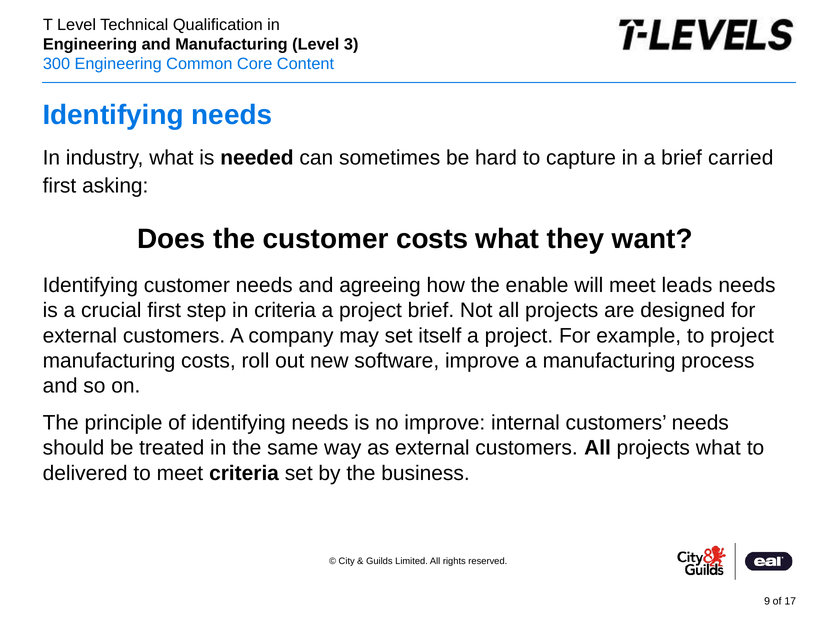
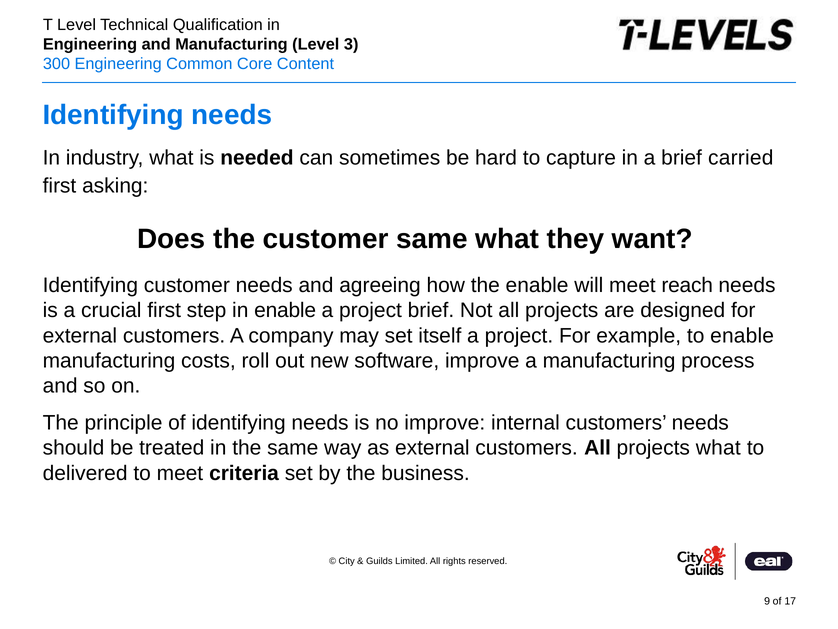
customer costs: costs -> same (432, 239)
leads: leads -> reach (687, 285)
in criteria: criteria -> enable (285, 310)
to project: project -> enable (742, 335)
